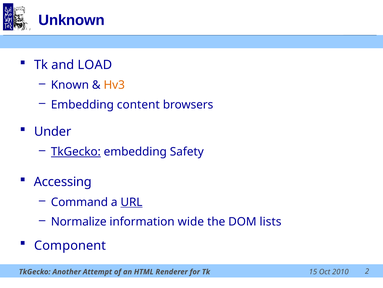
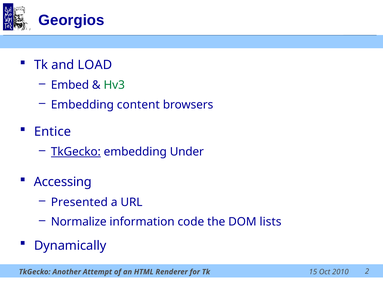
Unknown: Unknown -> Georgios (71, 20)
Known: Known -> Embed (70, 85)
Hv3 colour: orange -> green (114, 85)
Under: Under -> Entice (53, 131)
Safety: Safety -> Under (187, 151)
Command: Command -> Presented (79, 202)
URL underline: present -> none (132, 202)
wide: wide -> code (191, 221)
Component: Component -> Dynamically (70, 245)
